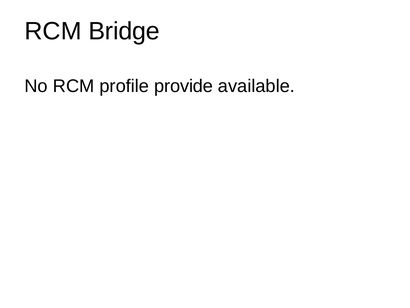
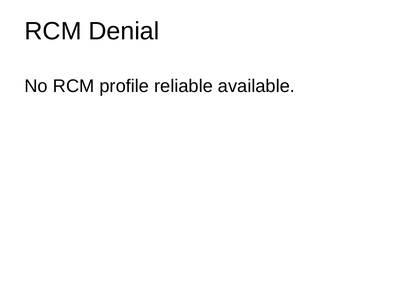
Bridge: Bridge -> Denial (124, 31)
provide: provide -> reliable (184, 86)
